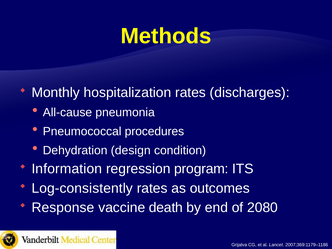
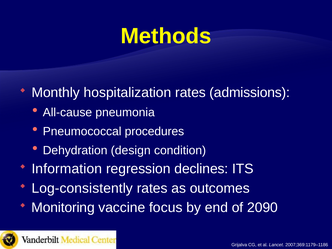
discharges: discharges -> admissions (250, 93)
program: program -> declines (201, 169)
Response: Response -> Monitoring (63, 208)
death: death -> focus (166, 208)
2080: 2080 -> 2090 (263, 208)
